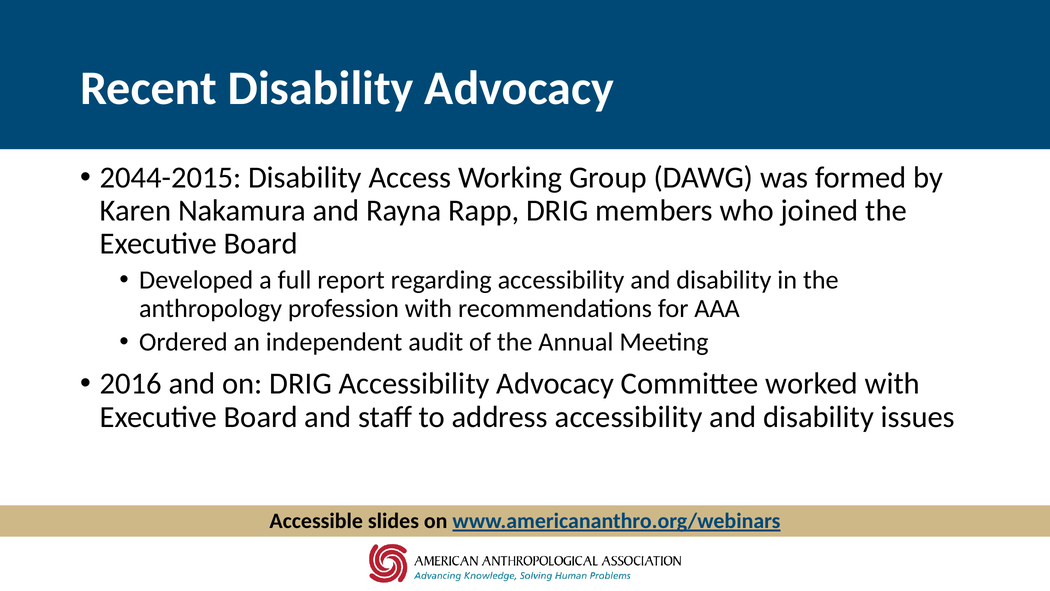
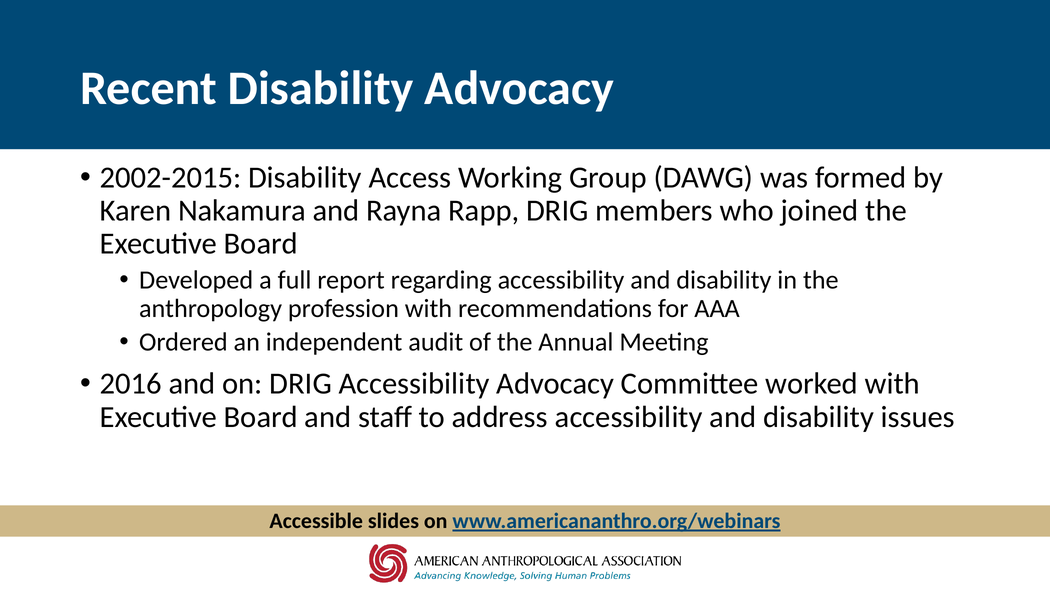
2044-2015: 2044-2015 -> 2002-2015 (170, 178)
